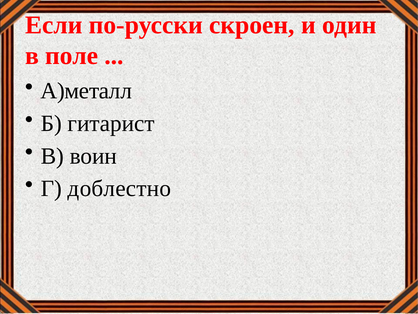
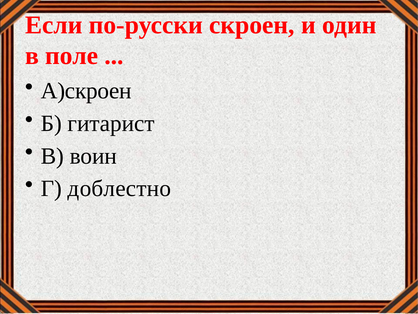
А)металл: А)металл -> А)скроен (86, 91)
